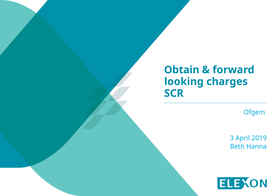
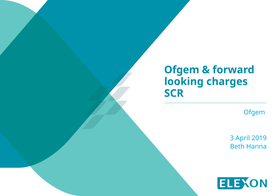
Obtain: Obtain -> Ofgem (182, 70)
